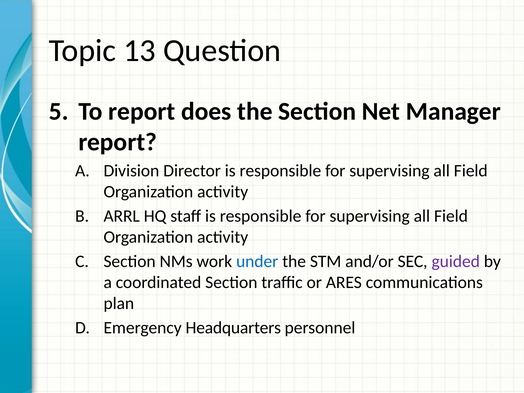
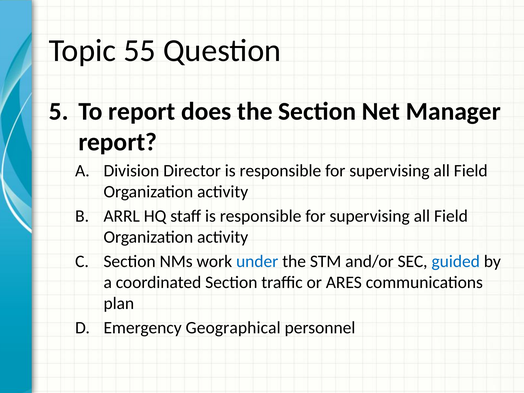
13: 13 -> 55 (140, 50)
guided colour: purple -> blue (456, 262)
Headquarters: Headquarters -> Geographical (233, 328)
